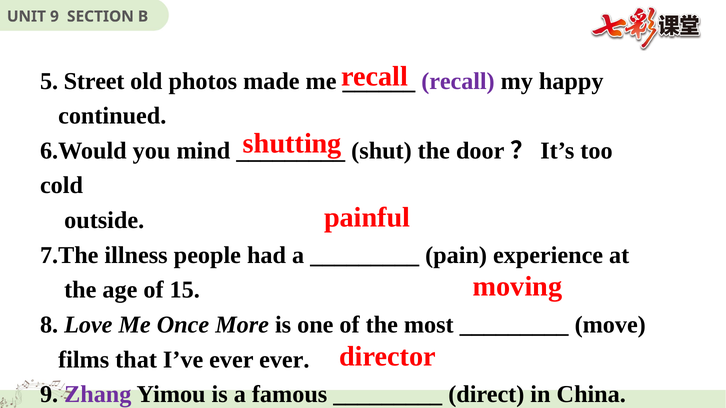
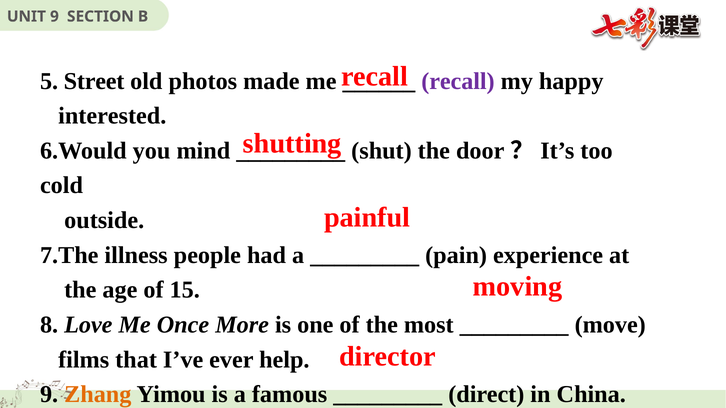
continued: continued -> interested (112, 116)
ever ever: ever -> help (284, 360)
Zhang colour: purple -> orange (98, 395)
